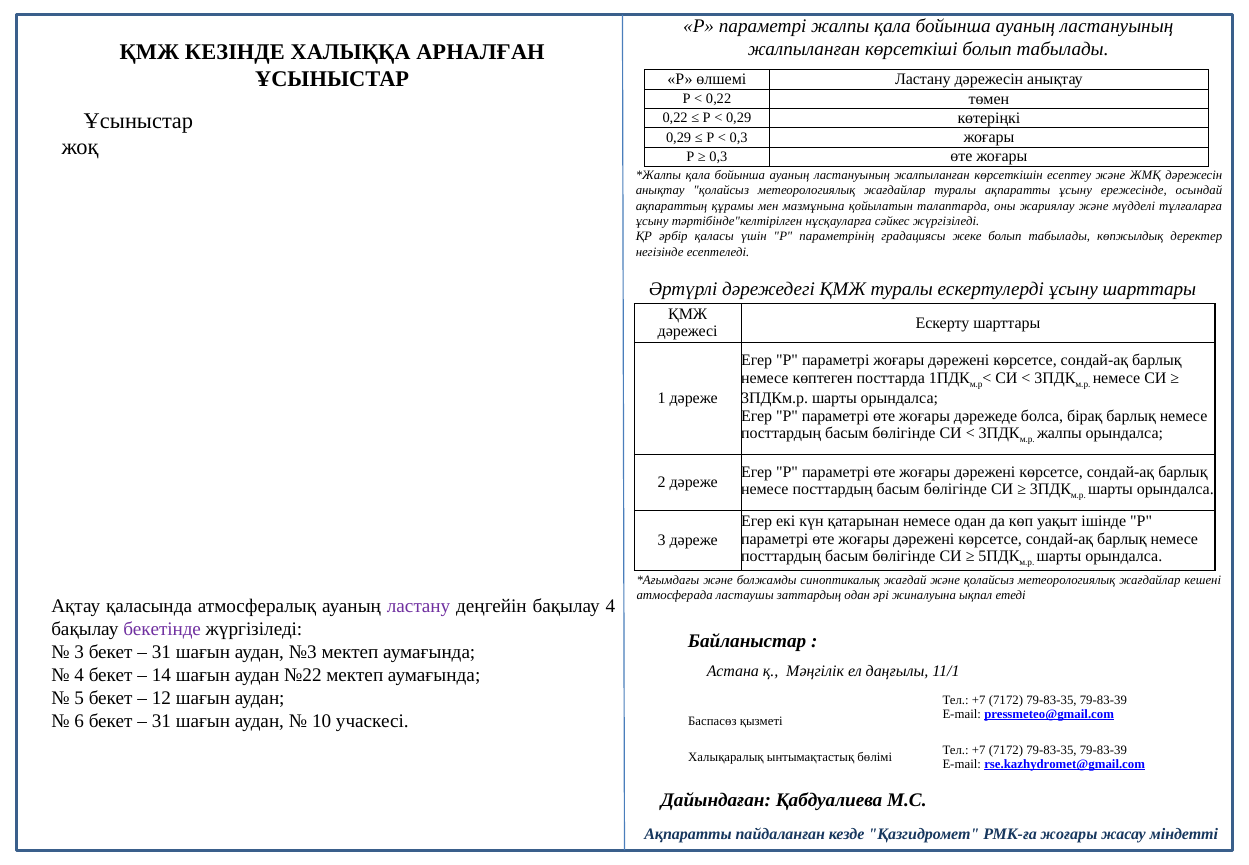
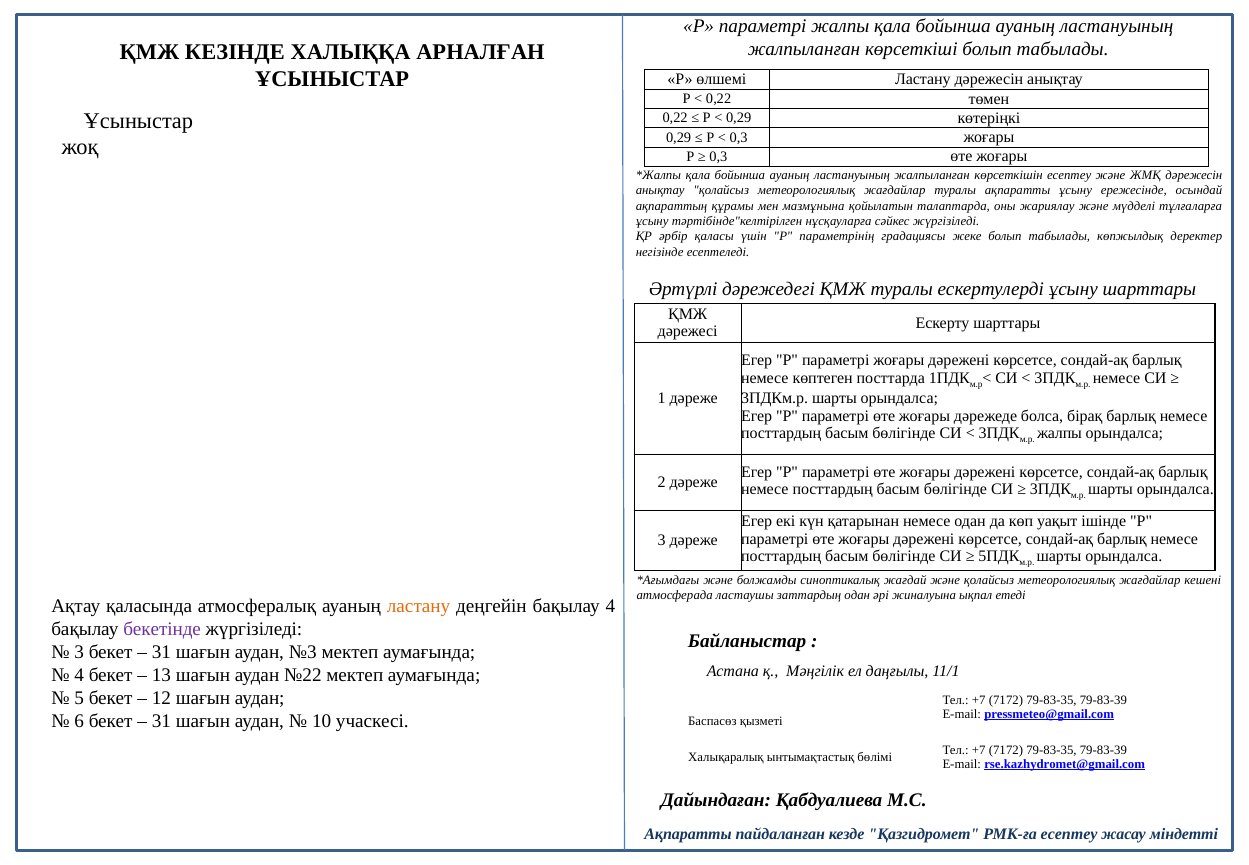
ластану colour: purple -> orange (419, 606)
14: 14 -> 13 (161, 675)
РМК-ға жоғары: жоғары -> есептеу (1069, 834)
